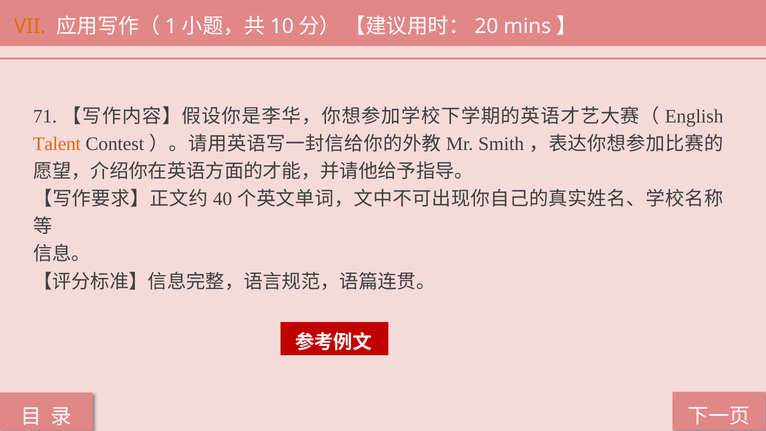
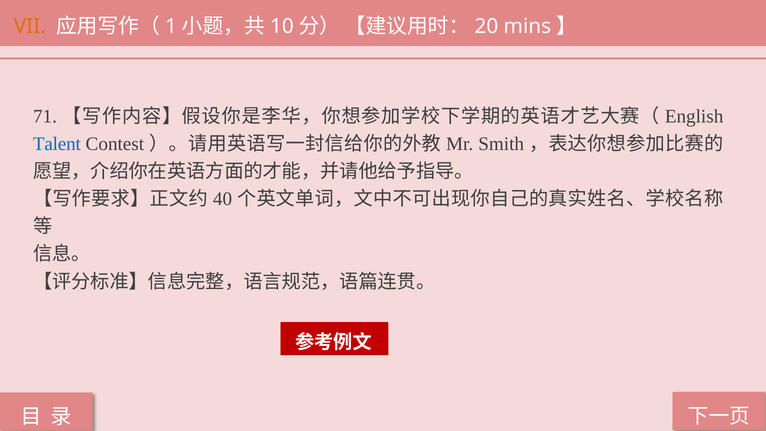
Talent colour: orange -> blue (57, 144)
